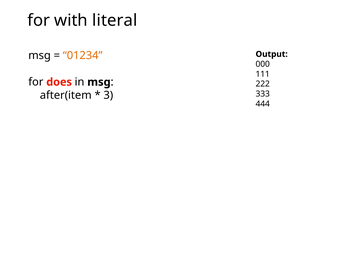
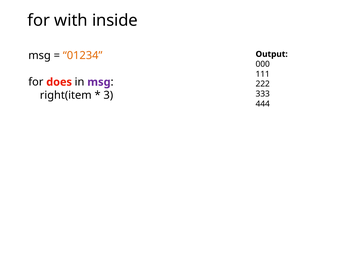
literal: literal -> inside (115, 20)
msg colour: black -> purple (99, 82)
after(item: after(item -> right(item (66, 96)
